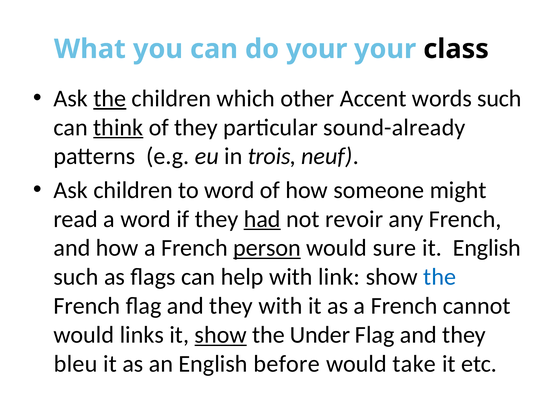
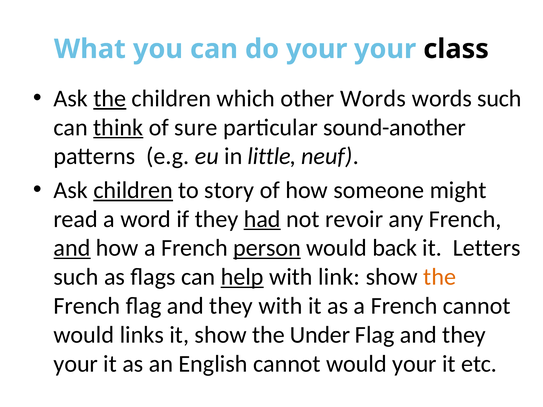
other Accent: Accent -> Words (373, 98)
of they: they -> sure (196, 127)
sound-already: sound-already -> sound-another (395, 127)
trois: trois -> little (272, 156)
children underline: none -> present (133, 190)
to word: word -> story (229, 190)
and underline: none -> present (72, 248)
sure: sure -> back (395, 248)
it English: English -> Letters (487, 248)
help underline: none -> present (242, 277)
the colour: blue -> orange (440, 277)
show underline: present -> none (221, 335)
bleu: bleu -> your (76, 364)
English before: before -> cannot (287, 364)
would take: take -> your (414, 364)
